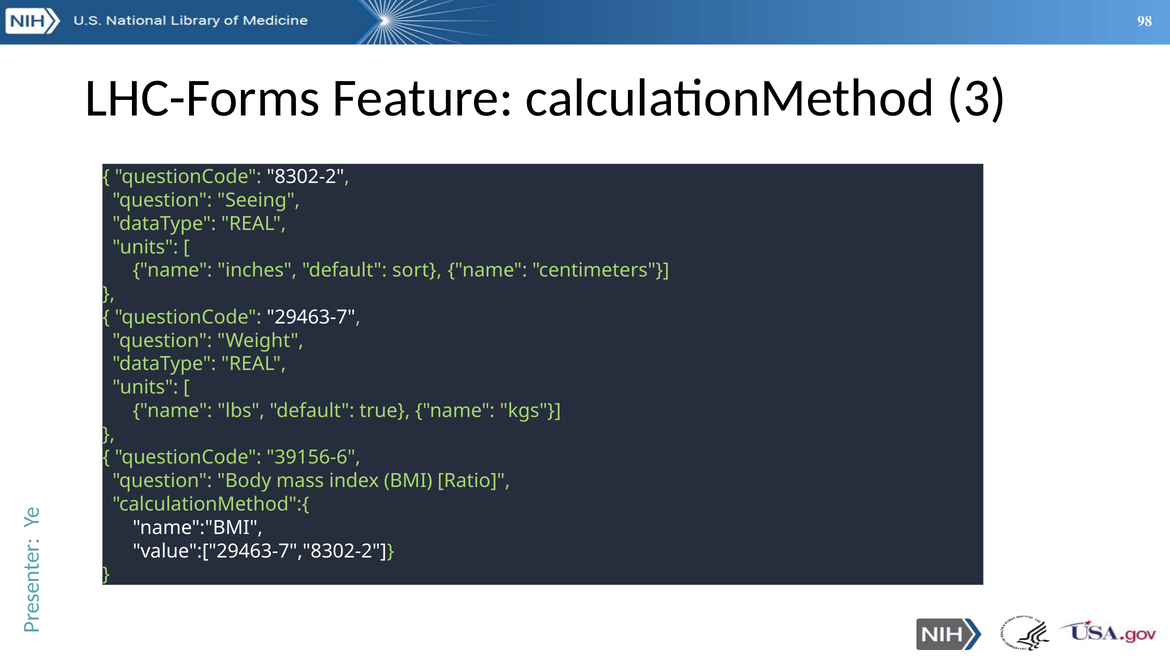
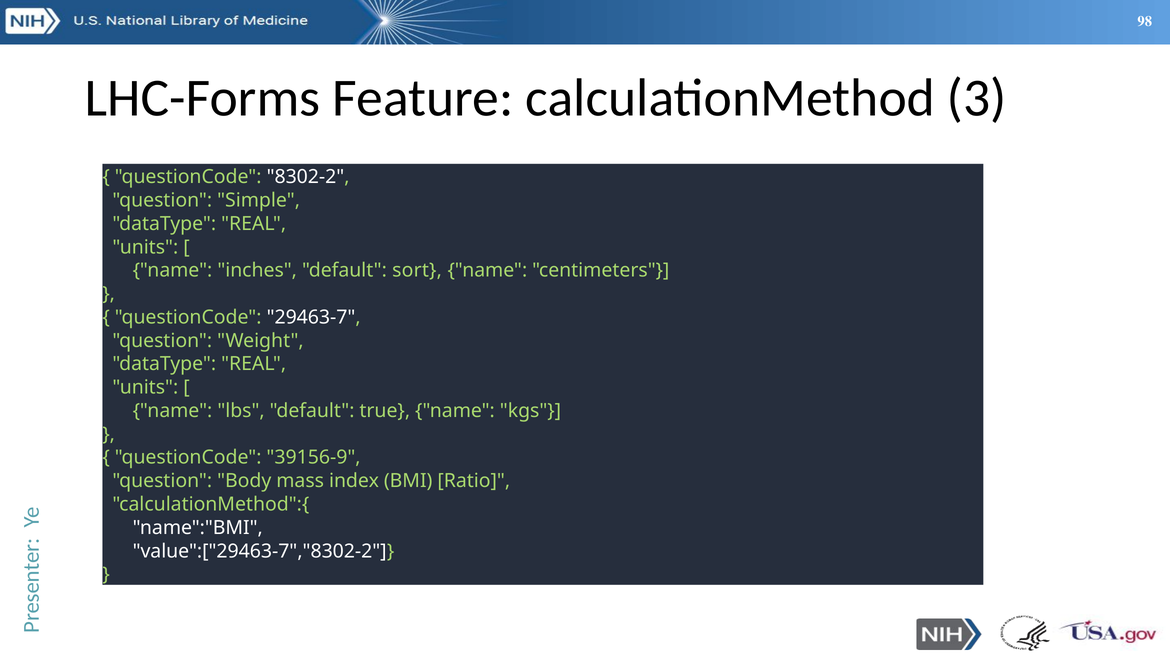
Seeing: Seeing -> Simple (259, 200)
39156-6: 39156-6 -> 39156-9 (314, 458)
